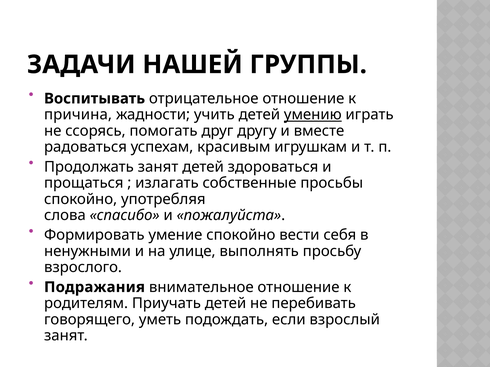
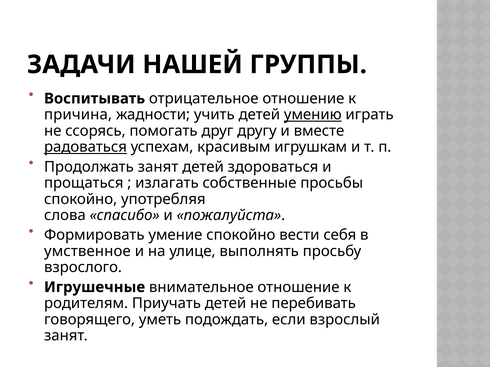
радоваться underline: none -> present (85, 147)
ненужными: ненужными -> умственное (87, 252)
Подражания: Подражания -> Игрушечные (95, 288)
